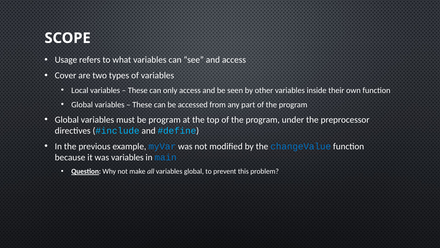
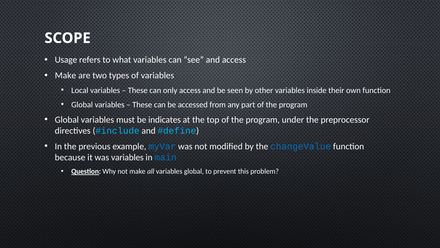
Cover: Cover -> Make (66, 75)
be program: program -> indicates (165, 120)
